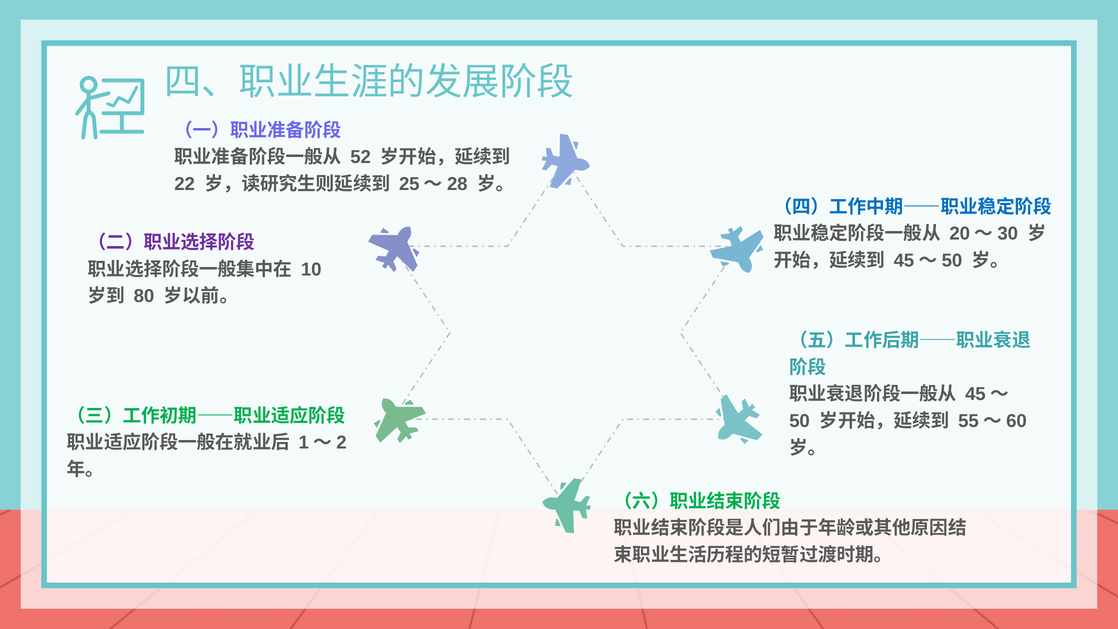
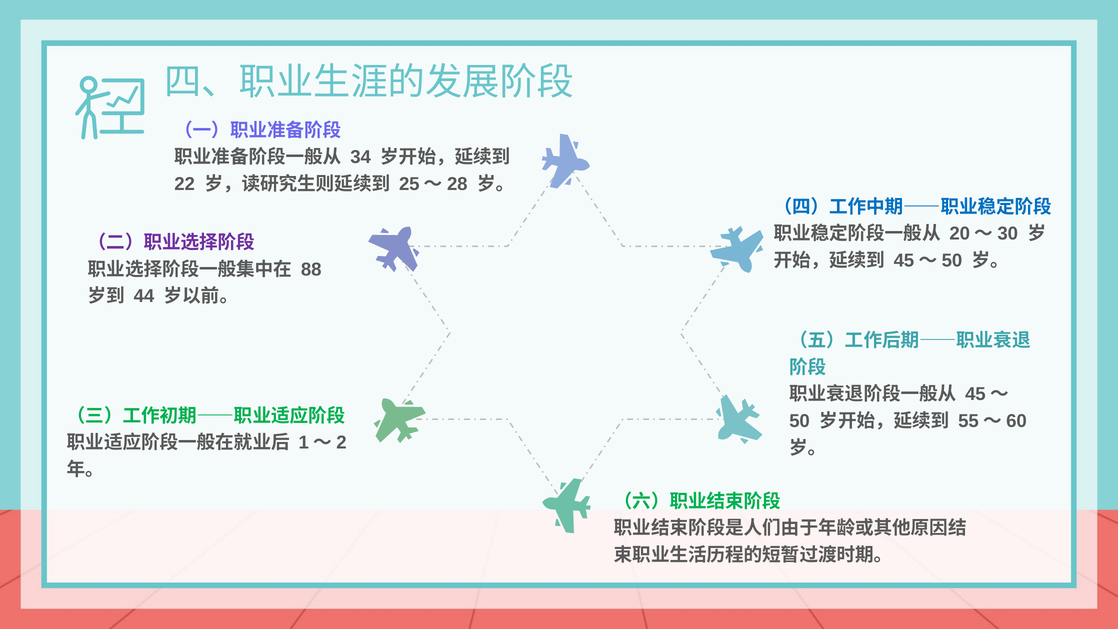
52: 52 -> 34 (361, 157)
10: 10 -> 88 (311, 269)
80: 80 -> 44 (144, 296)
